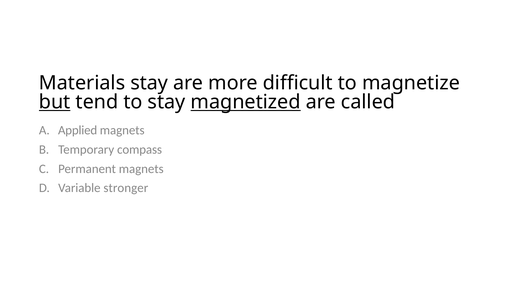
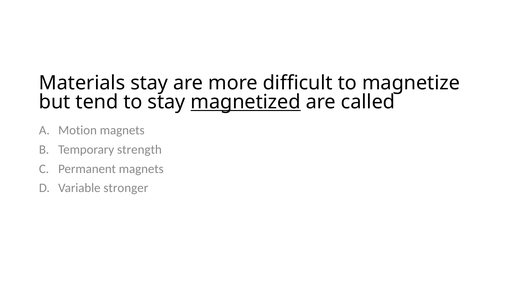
but underline: present -> none (55, 102)
Applied: Applied -> Motion (78, 130)
compass: compass -> strength (139, 150)
